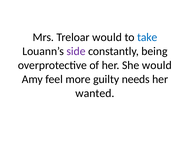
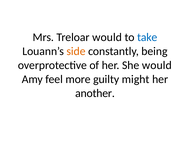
side colour: purple -> orange (76, 51)
needs: needs -> might (136, 79)
wanted: wanted -> another (95, 93)
